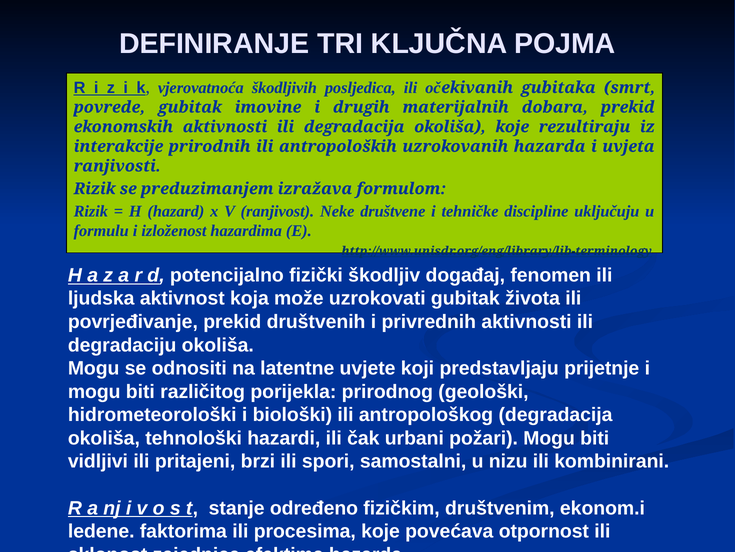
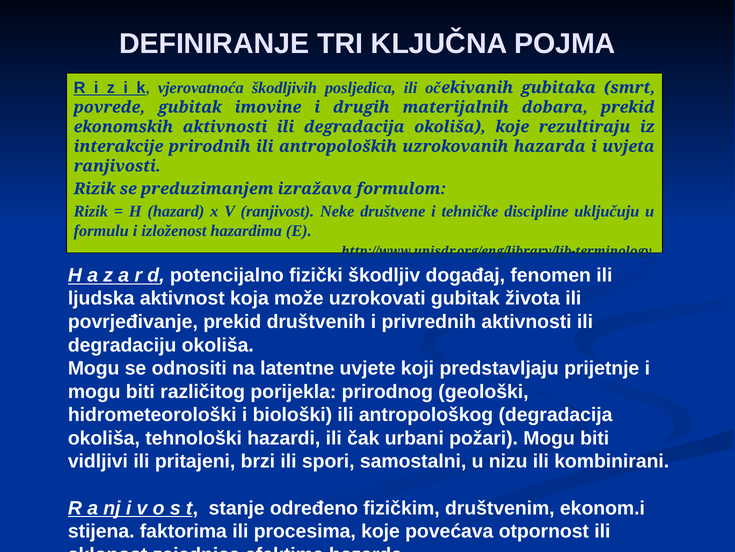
ledene: ledene -> stijena (101, 531)
